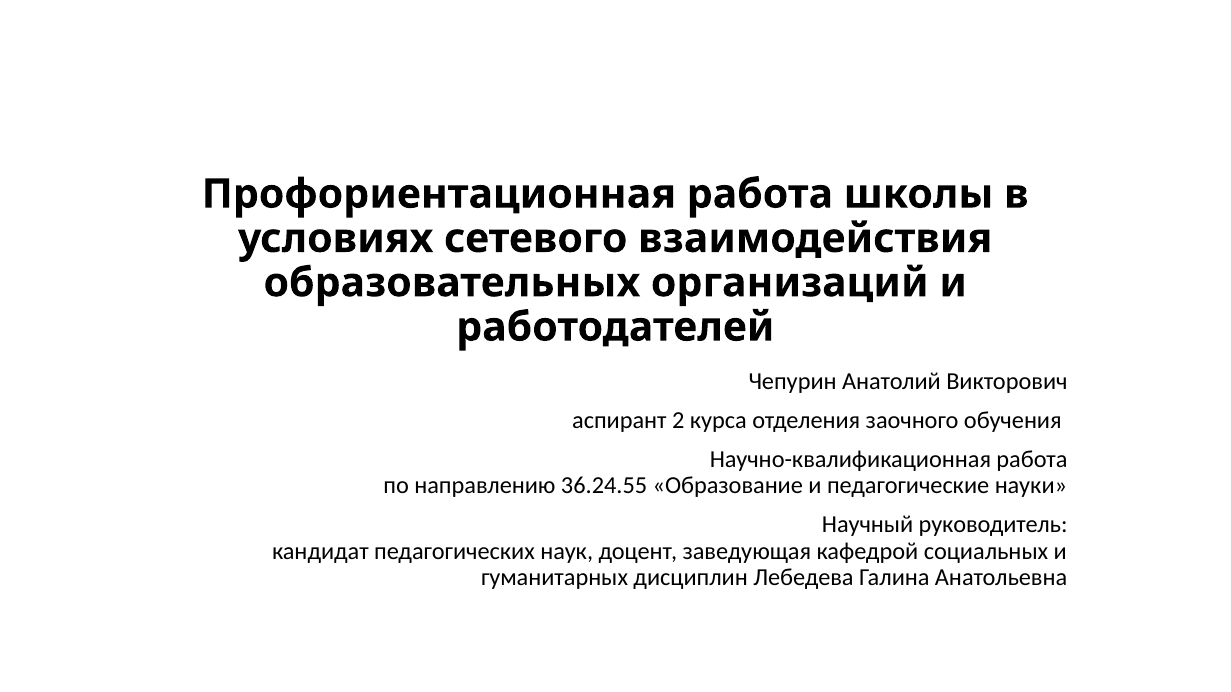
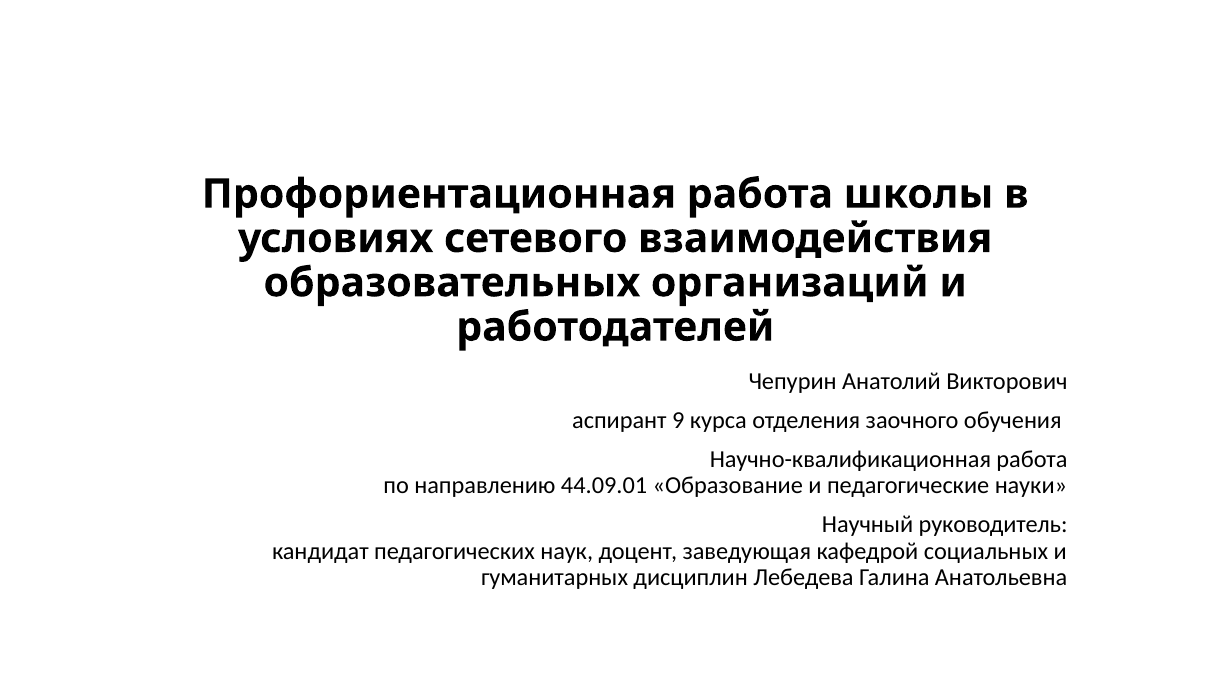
2: 2 -> 9 (678, 420)
36.24.55: 36.24.55 -> 44.09.01 (604, 486)
